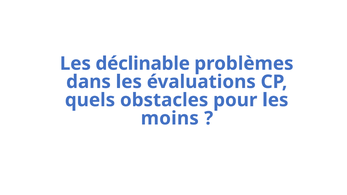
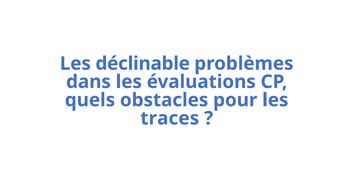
moins: moins -> traces (170, 118)
